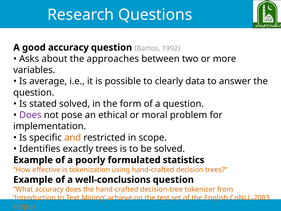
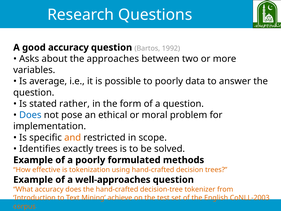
to clearly: clearly -> poorly (169, 81)
stated solved: solved -> rather (75, 104)
Does colour: purple -> blue (30, 115)
statistics: statistics -> methods (184, 160)
well-conclusions: well-conclusions -> well-approaches (113, 180)
